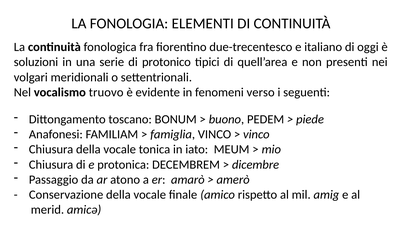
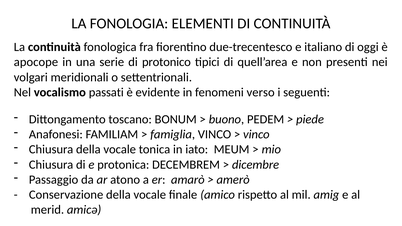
soluzioni: soluzioni -> apocope (36, 62)
truovo: truovo -> passati (106, 92)
